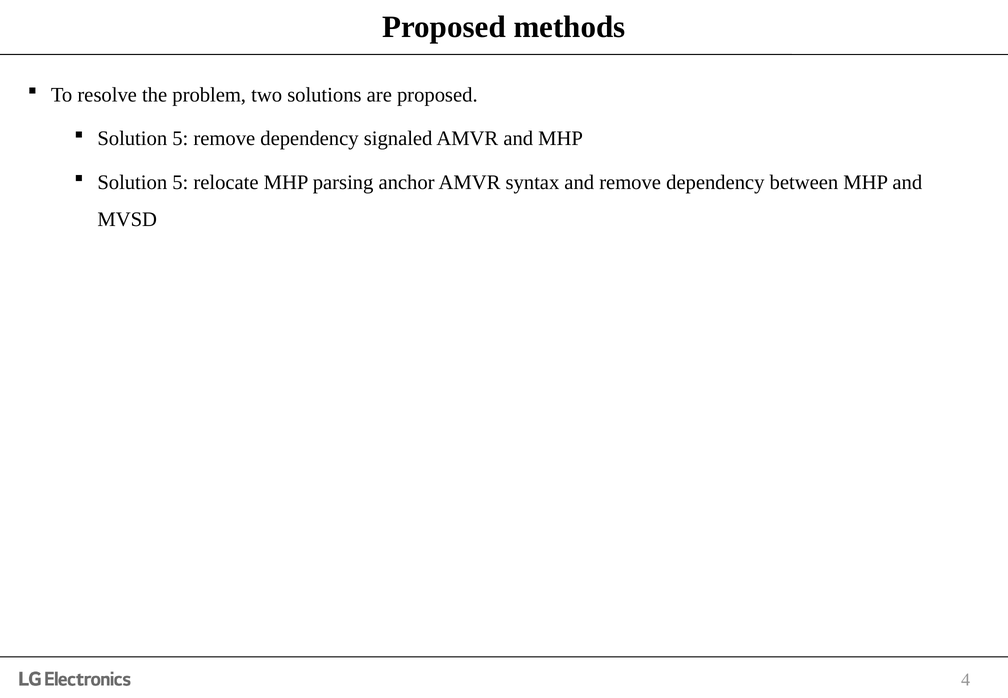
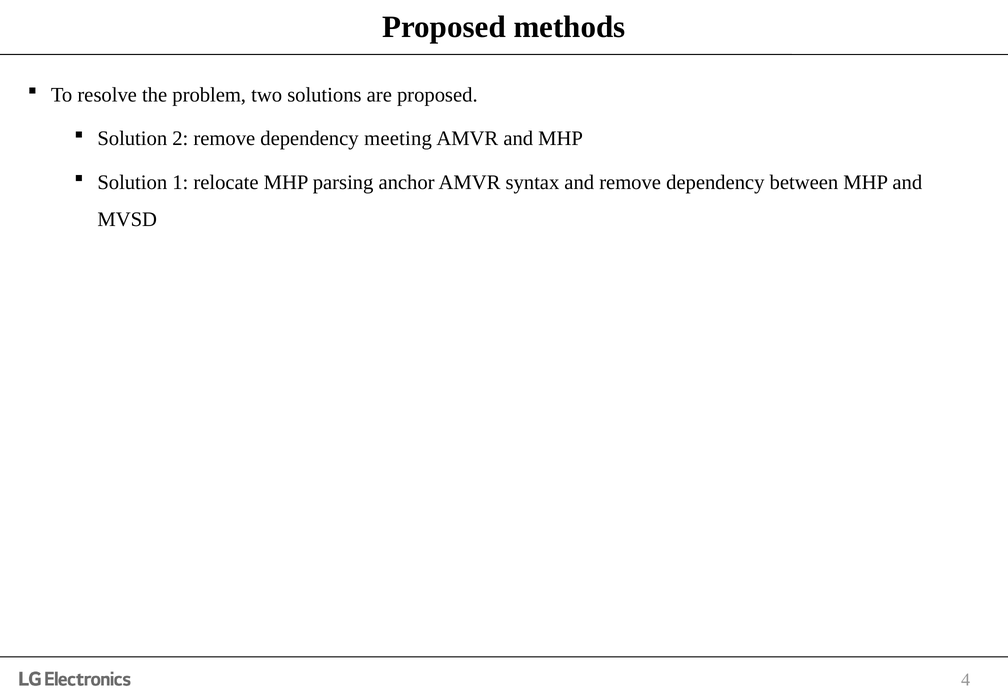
5: 5 -> 2 (180, 139)
signaled: signaled -> meeting (398, 139)
5: 5 -> 1 (180, 182)
